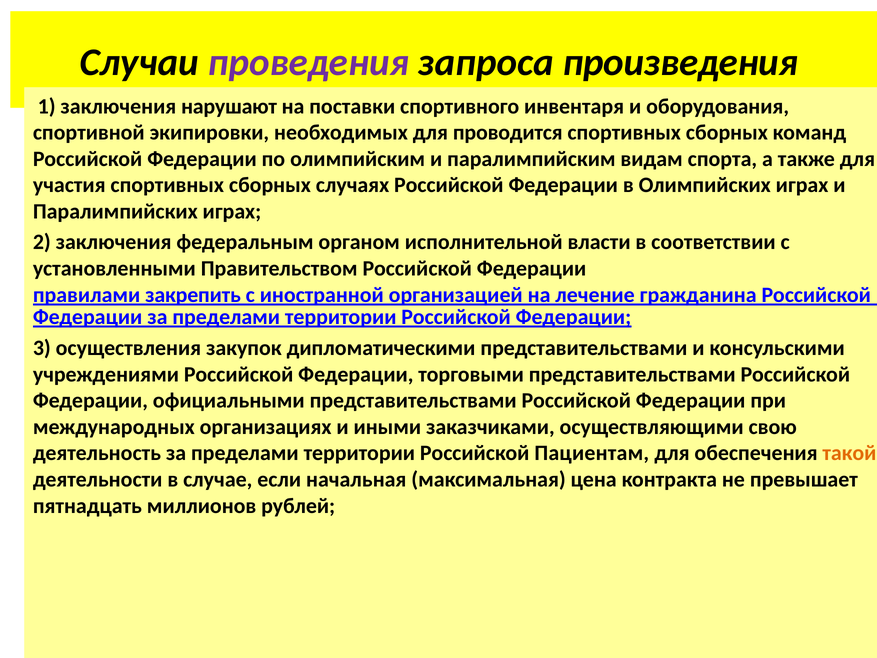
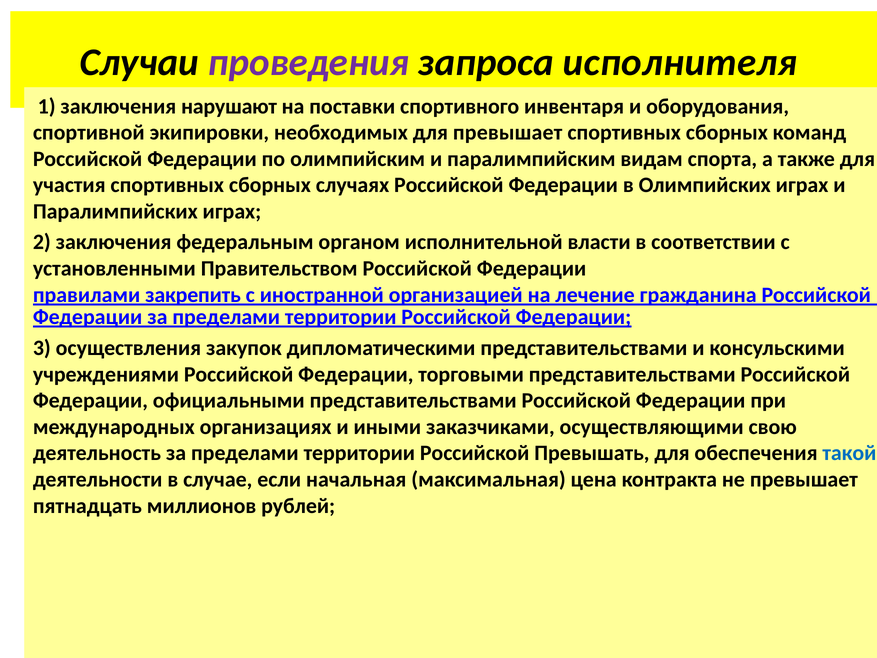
произведения: произведения -> исполнителя (680, 62)
для проводится: проводится -> превышает (508, 133)
Пациентам: Пациентам -> Превышать (592, 453)
такой colour: orange -> blue (849, 453)
